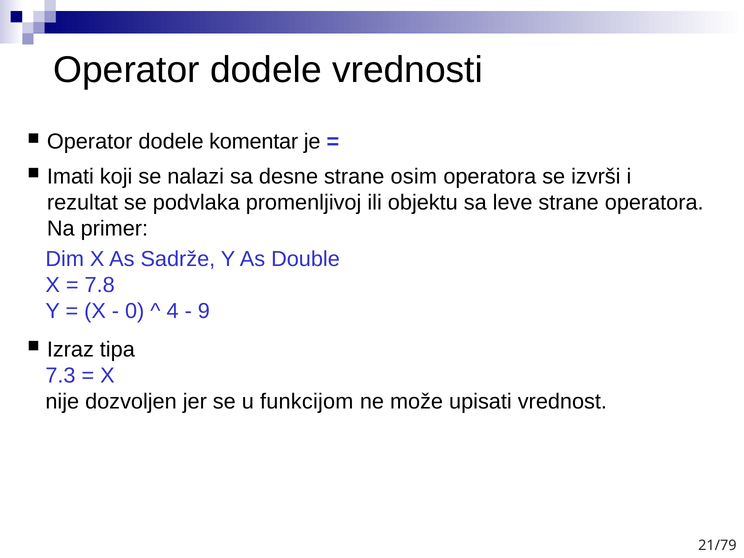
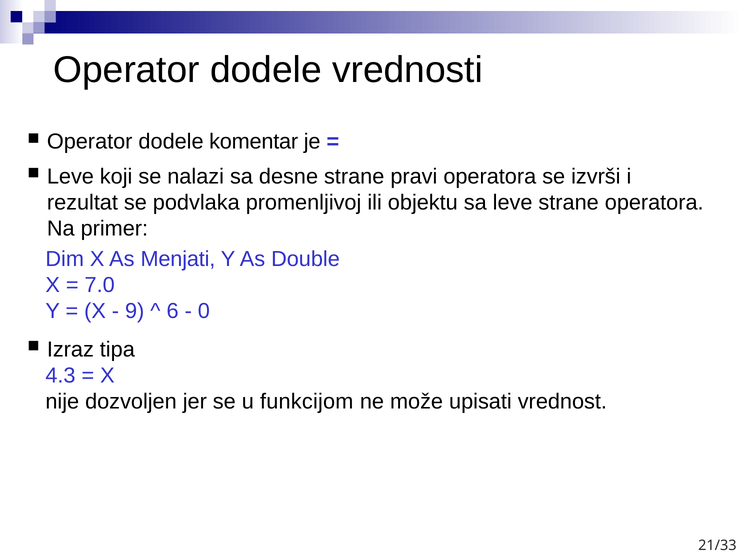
Imati: Imati -> Leve (70, 176)
osim: osim -> pravi (414, 176)
Sadrže: Sadrže -> Menjati (178, 259)
7.8: 7.8 -> 7.0 (100, 285)
0: 0 -> 9 (135, 311)
4: 4 -> 6 (173, 311)
9: 9 -> 0 (204, 311)
7.3: 7.3 -> 4.3 (60, 375)
21/79: 21/79 -> 21/33 (717, 546)
